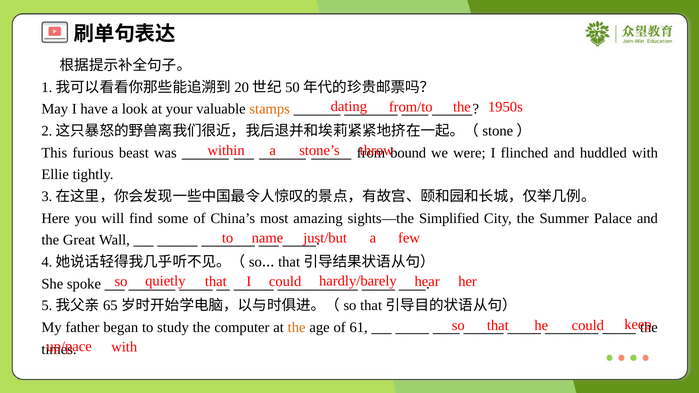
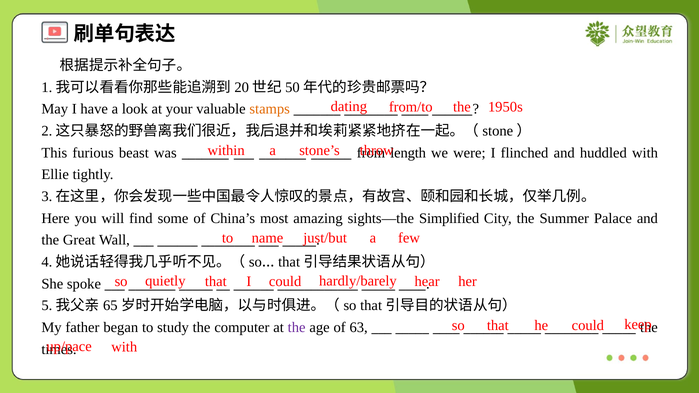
bound: bound -> length (408, 153)
the colour: orange -> purple (297, 328)
61: 61 -> 63 (359, 328)
